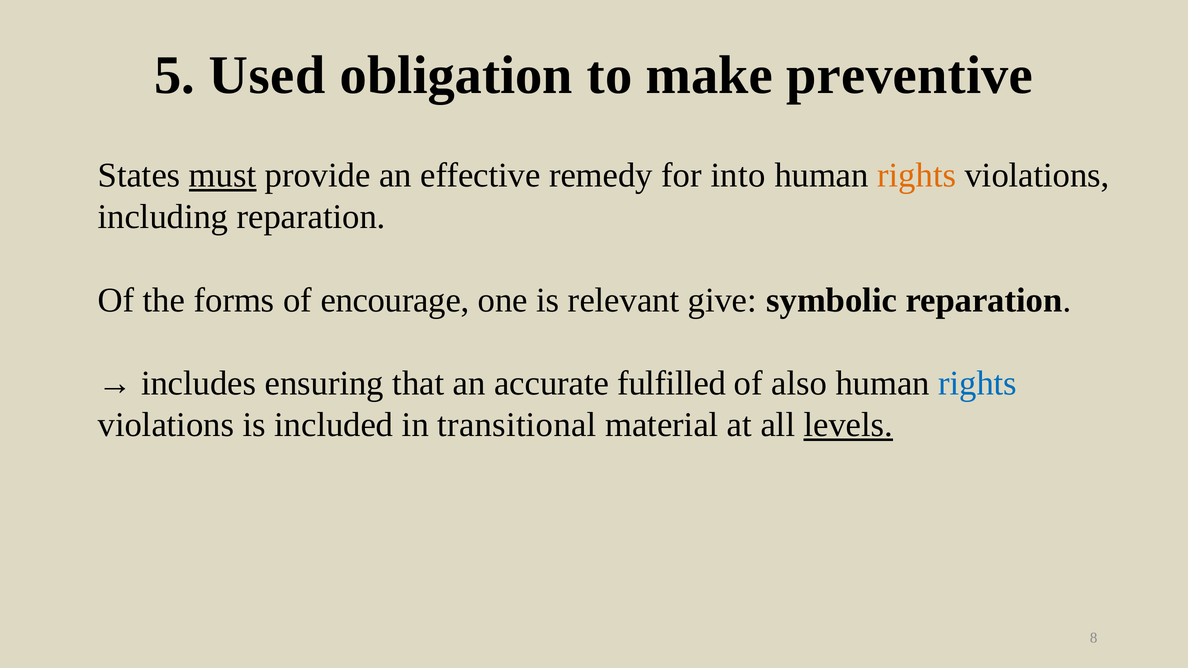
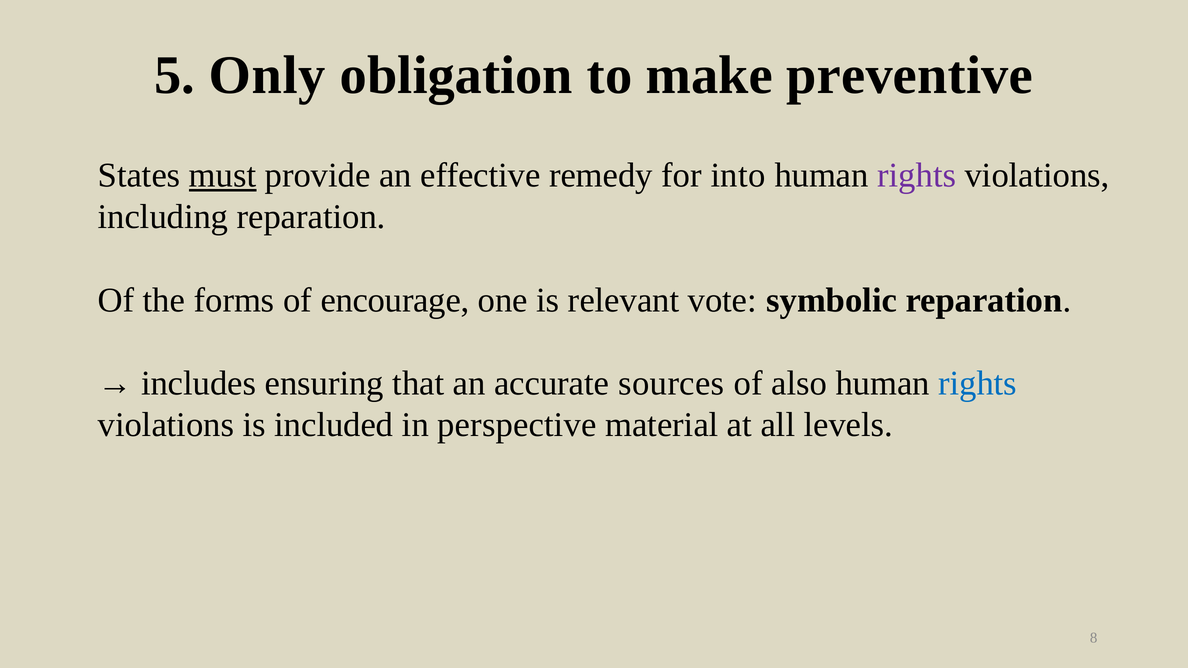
Used: Used -> Only (267, 75)
rights colour: orange -> purple (917, 175)
give: give -> vote (722, 300)
fulfilled: fulfilled -> sources (671, 383)
transitional: transitional -> perspective (517, 425)
levels underline: present -> none (848, 425)
